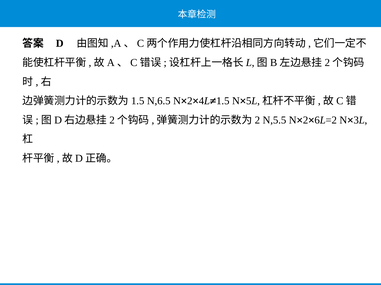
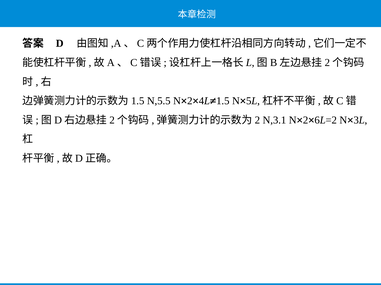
N,6.5: N,6.5 -> N,5.5 (159, 101)
N,5.5: N,5.5 -> N,3.1 (274, 120)
